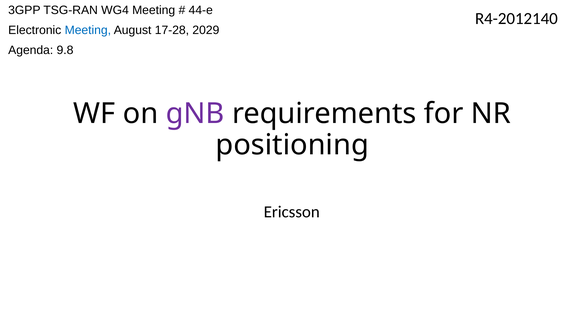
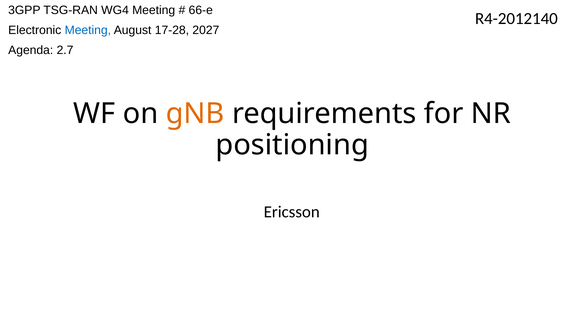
44-e: 44-e -> 66-e (201, 10)
2029: 2029 -> 2027 (206, 30)
9.8: 9.8 -> 2.7 (65, 50)
gNB colour: purple -> orange (195, 114)
